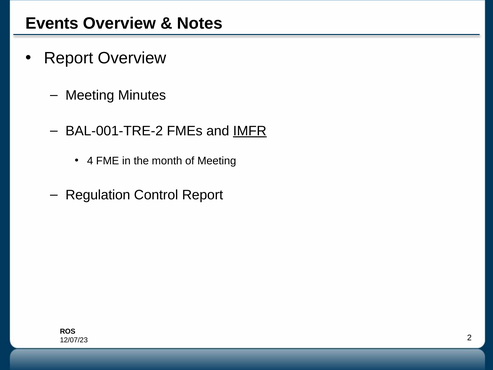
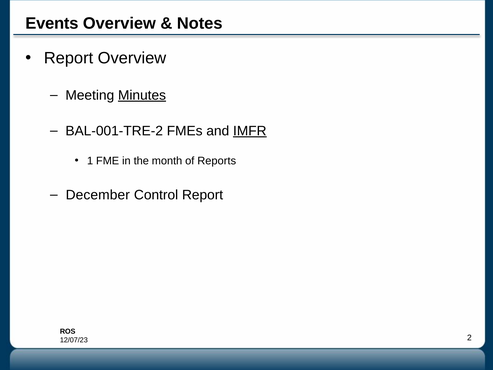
Minutes underline: none -> present (142, 95)
4: 4 -> 1 (90, 161)
of Meeting: Meeting -> Reports (217, 161)
Regulation: Regulation -> December (98, 195)
